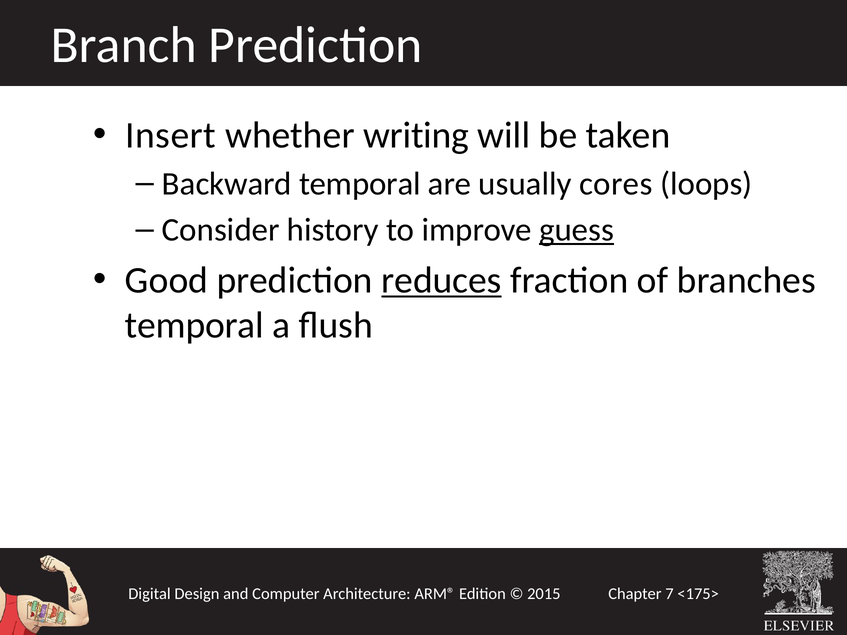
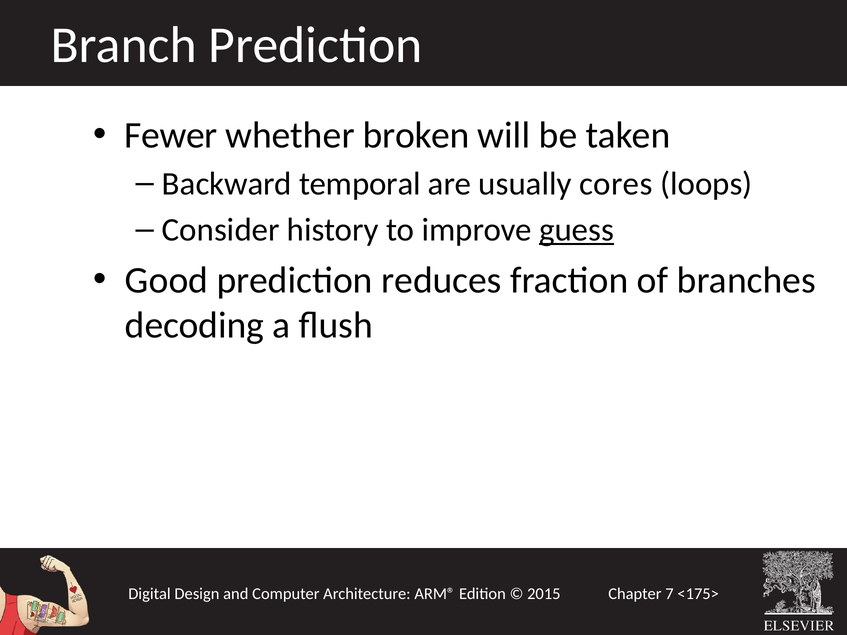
Insert: Insert -> Fewer (171, 135)
writing: writing -> broken (416, 135)
reduces underline: present -> none (441, 280)
temporal: temporal -> decoding (194, 326)
